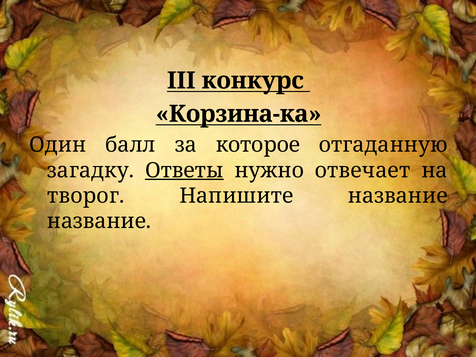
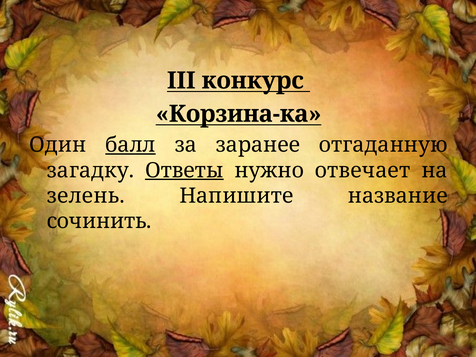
балл underline: none -> present (130, 145)
которое: которое -> заранее (258, 145)
творог: творог -> зелень (86, 196)
название: название -> сочинить (99, 221)
